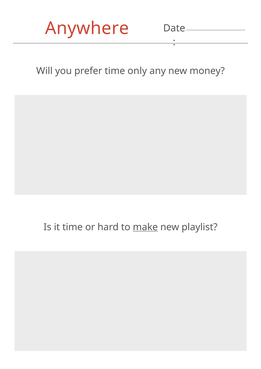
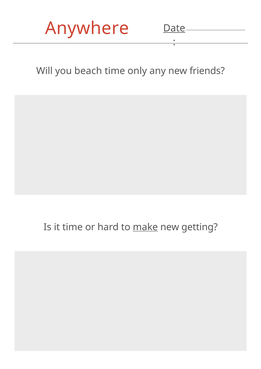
Date underline: none -> present (174, 28)
prefer: prefer -> beach (88, 71)
money: money -> friends (207, 71)
playlist: playlist -> getting (200, 227)
